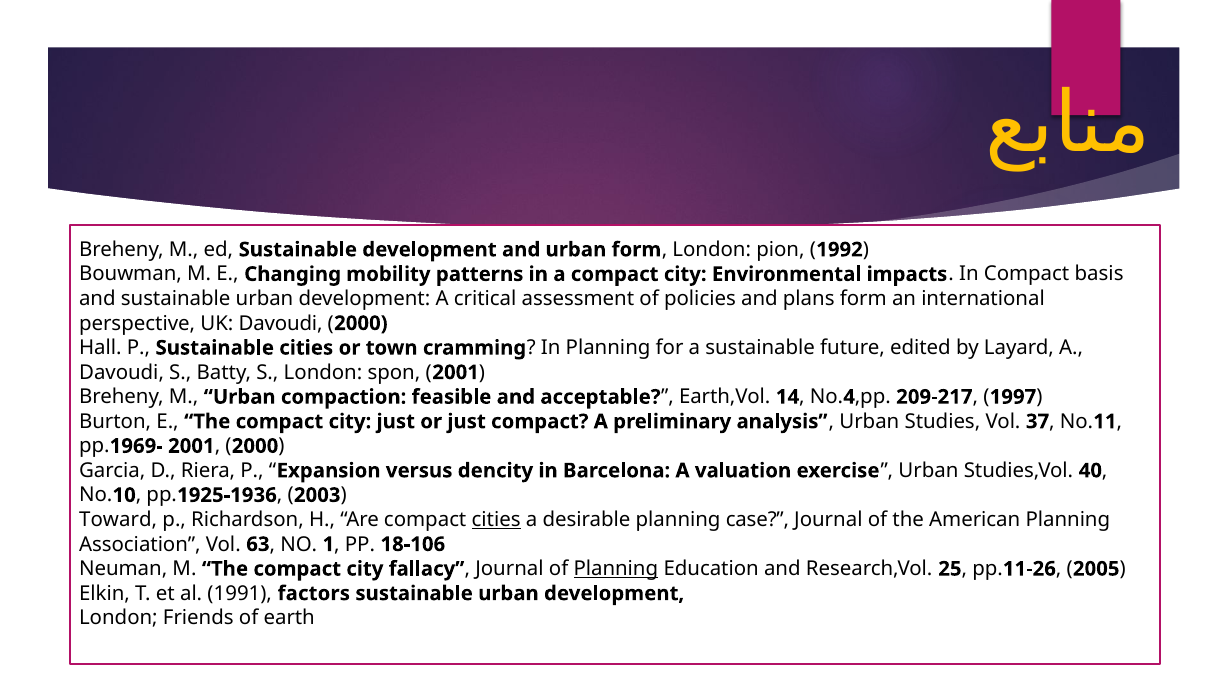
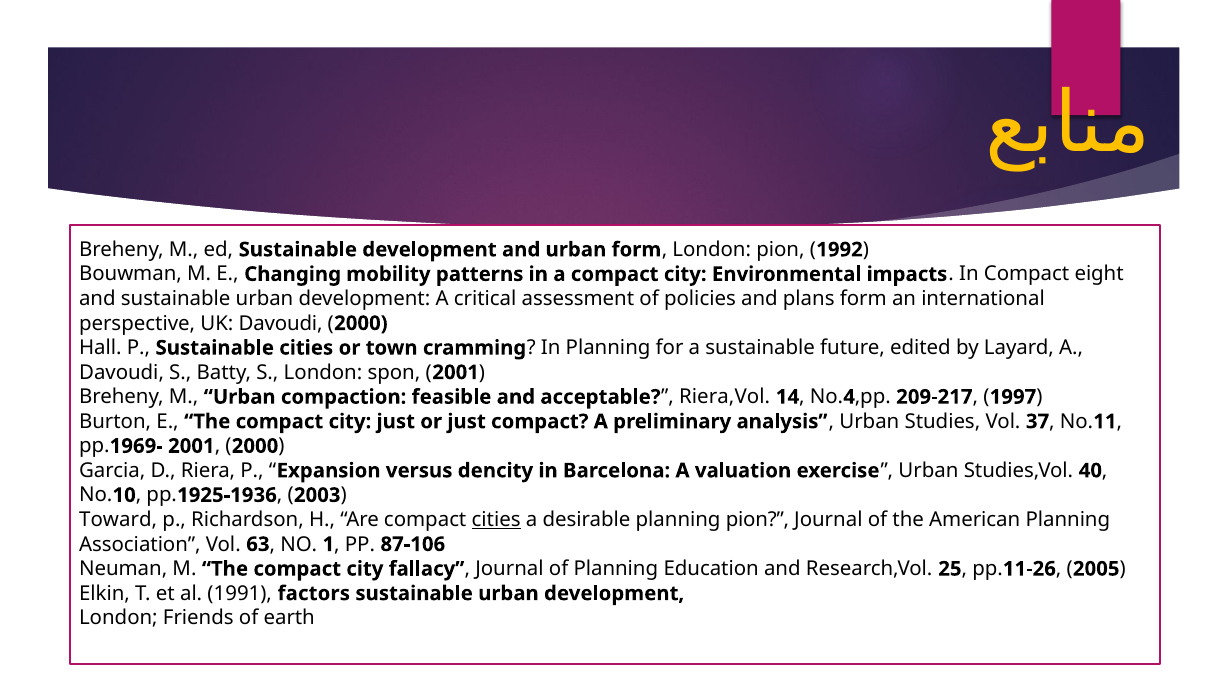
basis: basis -> eight (1099, 274)
Earth,Vol: Earth,Vol -> Riera,Vol (725, 397)
planning case: case -> pion (757, 520)
18-106: 18-106 -> 87-106 (413, 544)
Planning underline: present -> none (616, 569)
